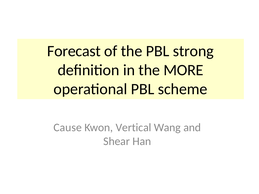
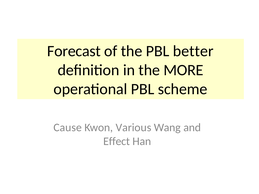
strong: strong -> better (193, 51)
Vertical: Vertical -> Various (133, 128)
Shear: Shear -> Effect (117, 142)
